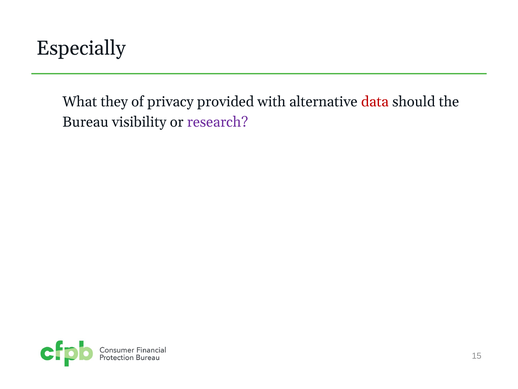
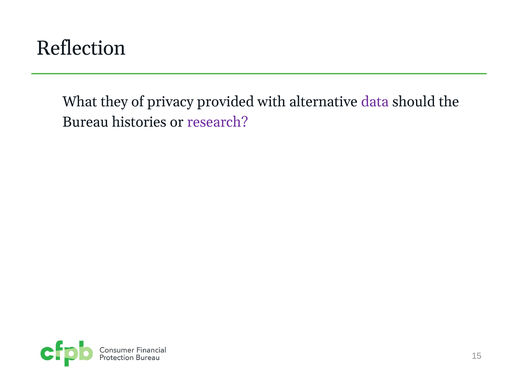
Especially: Especially -> Reflection (81, 48)
data colour: red -> purple (375, 102)
visibility: visibility -> histories (139, 122)
